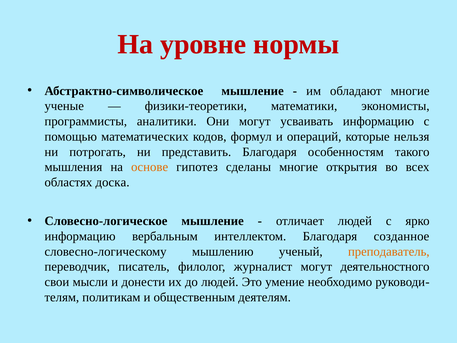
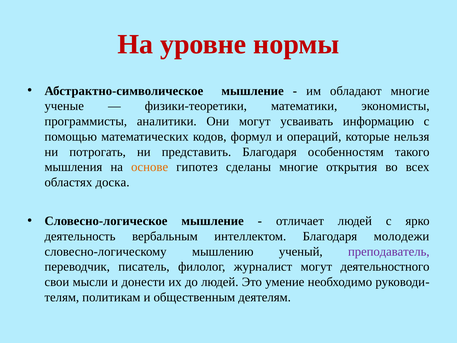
информацию: информацию -> деятельность (80, 236)
созданное: созданное -> молодежи (401, 236)
преподаватель colour: orange -> purple (389, 251)
